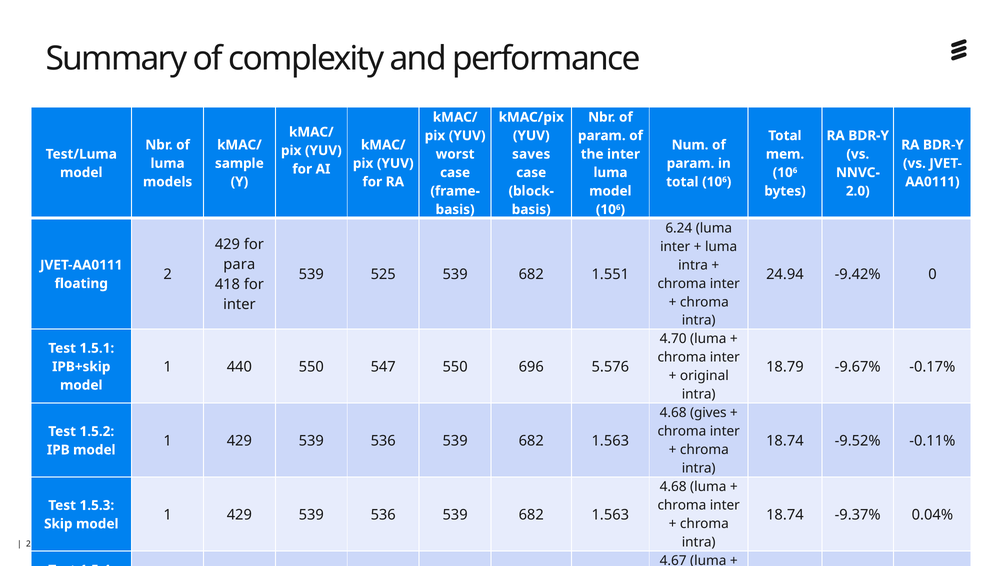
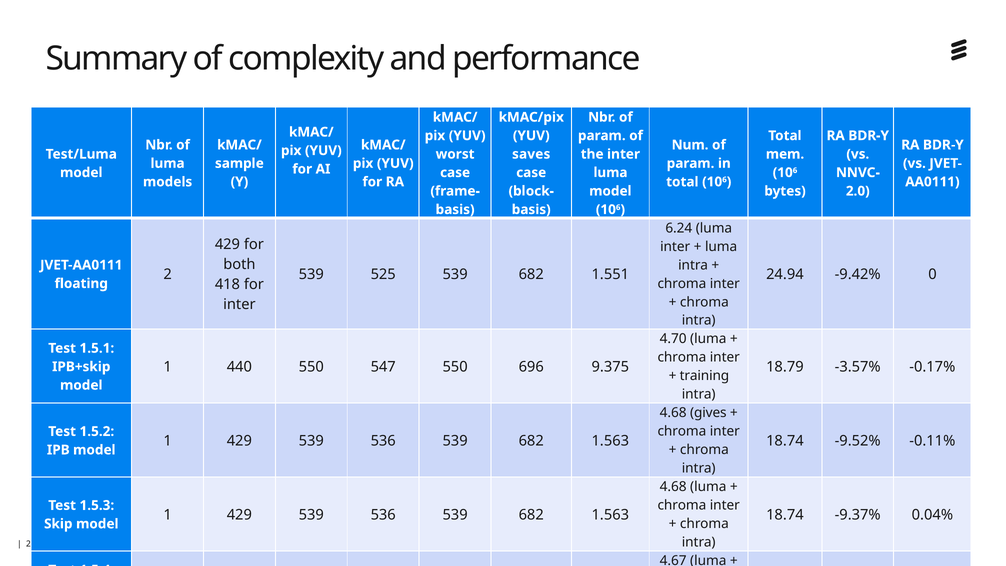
para: para -> both (239, 264)
5.576: 5.576 -> 9.375 (610, 367)
-9.67%: -9.67% -> -3.57% (858, 367)
original: original -> training (704, 376)
